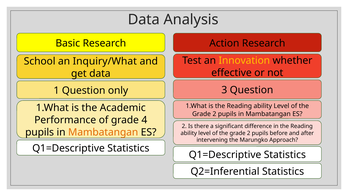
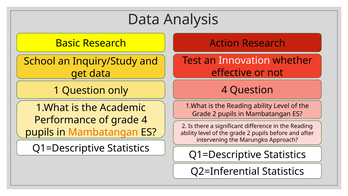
Innovation colour: yellow -> white (244, 60)
Inquiry/What: Inquiry/What -> Inquiry/Study (105, 61)
only 3: 3 -> 4 (224, 90)
